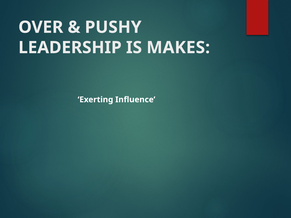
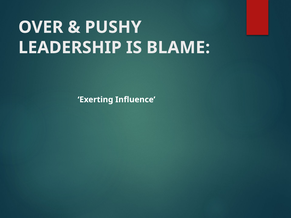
MAKES: MAKES -> BLAME (178, 48)
